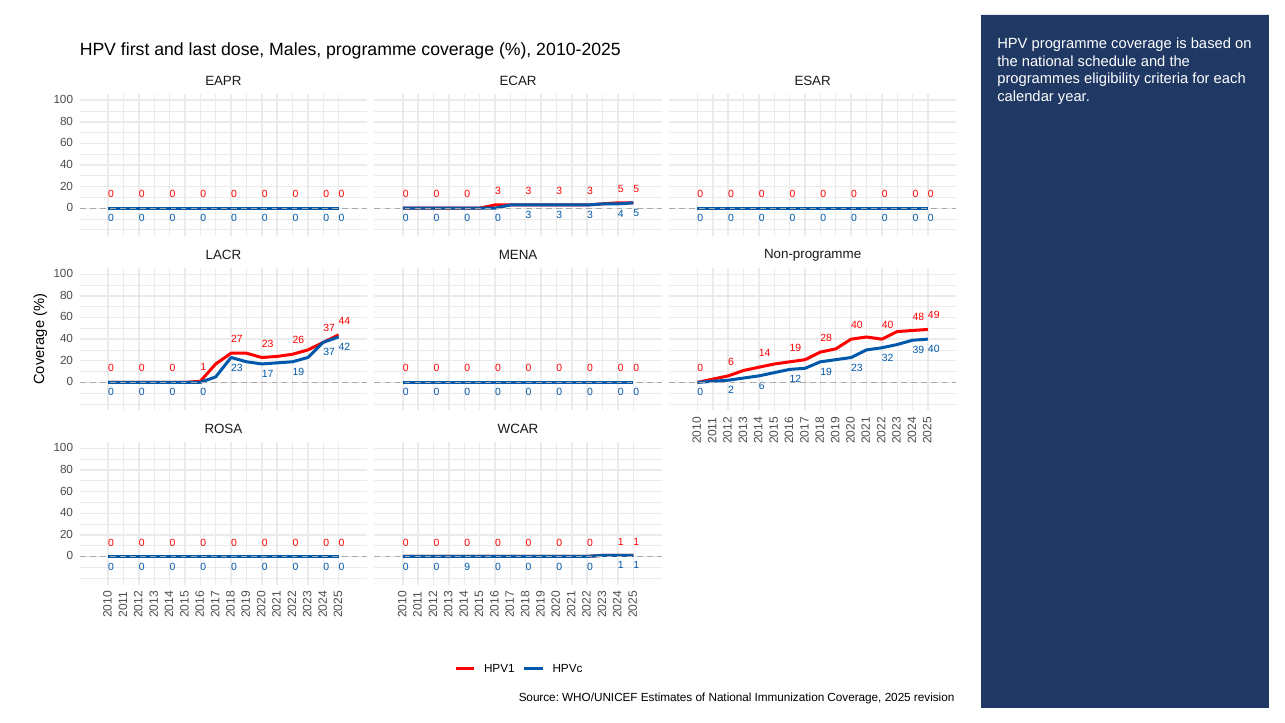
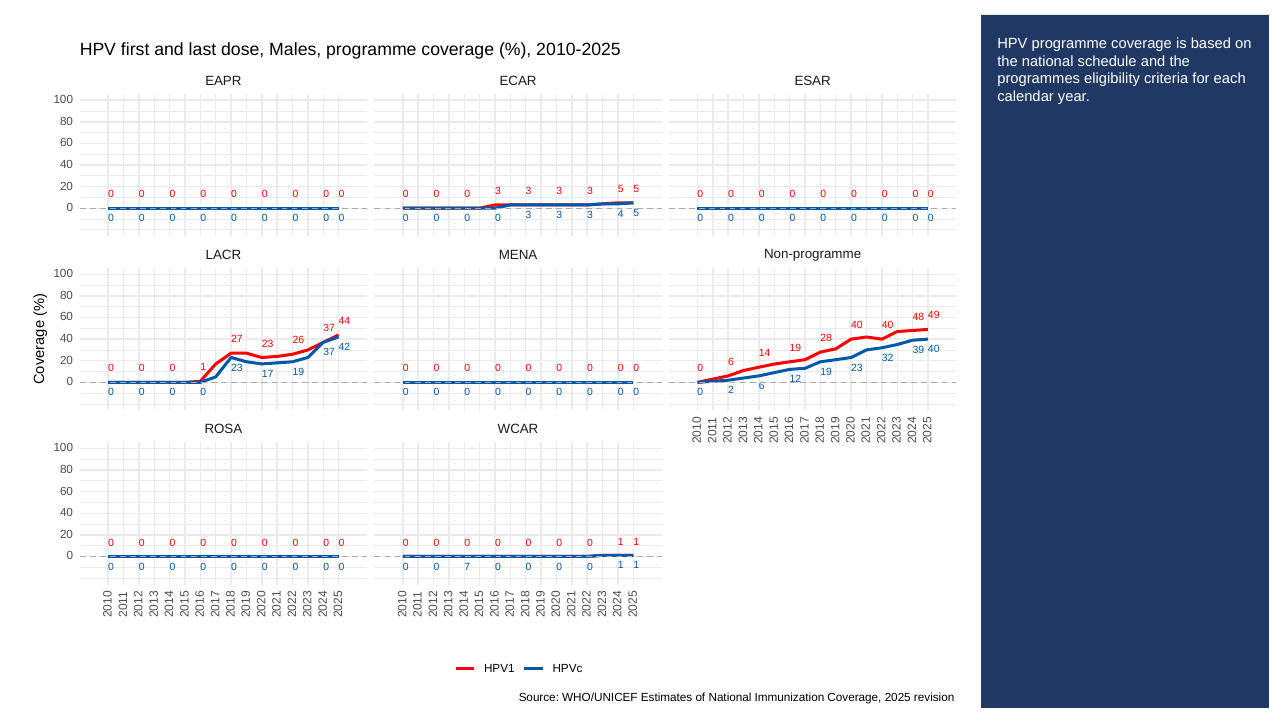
0 9: 9 -> 7 (467, 566)
